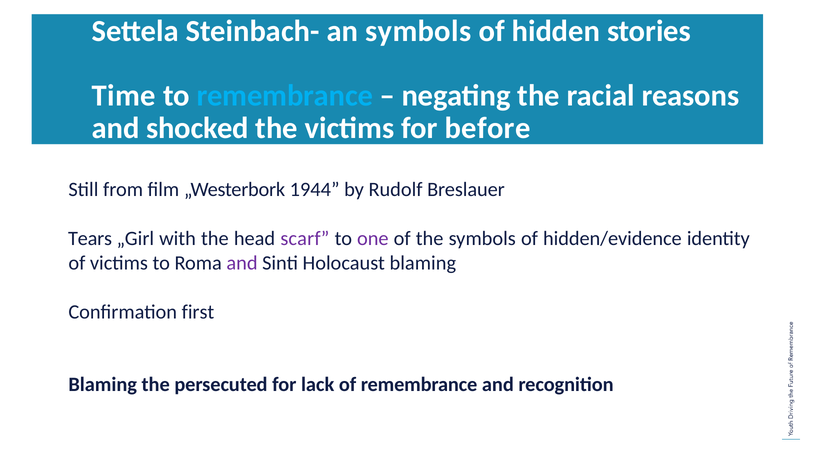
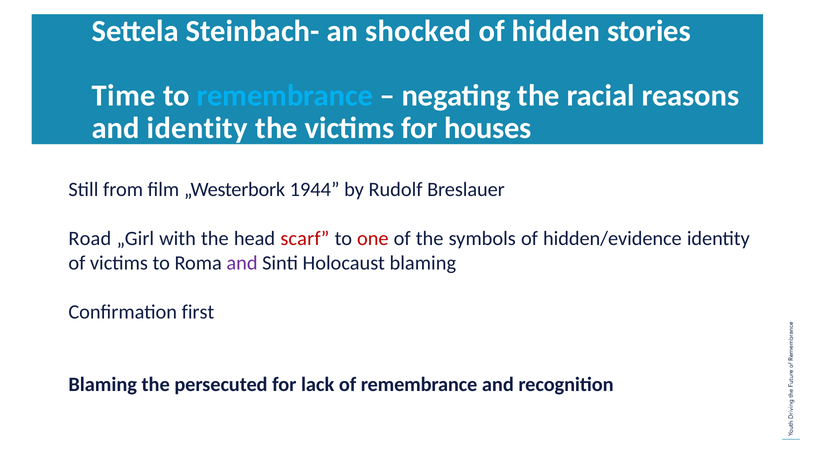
an symbols: symbols -> shocked (418, 31)
and shocked: shocked -> identity (197, 128)
before: before -> houses (488, 128)
Tears: Tears -> Road (90, 239)
scarf colour: purple -> red (305, 239)
one colour: purple -> red (373, 239)
